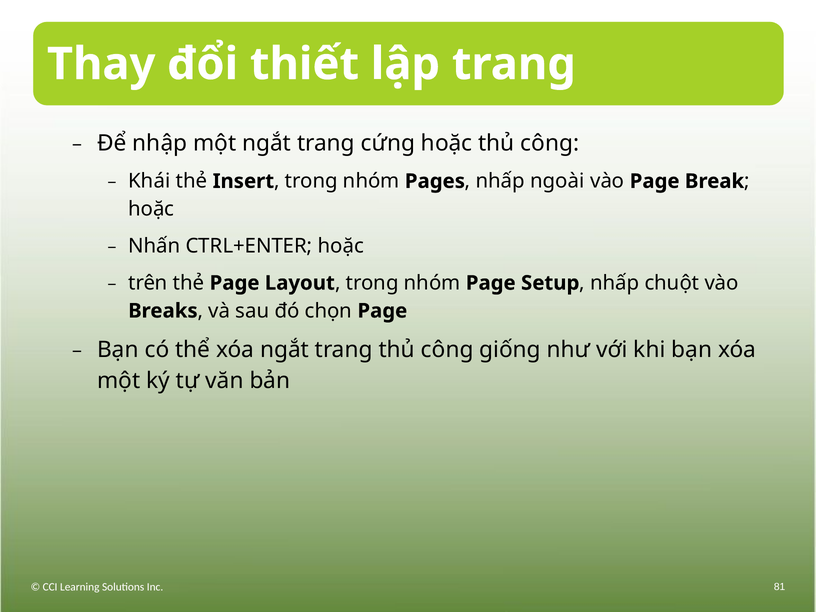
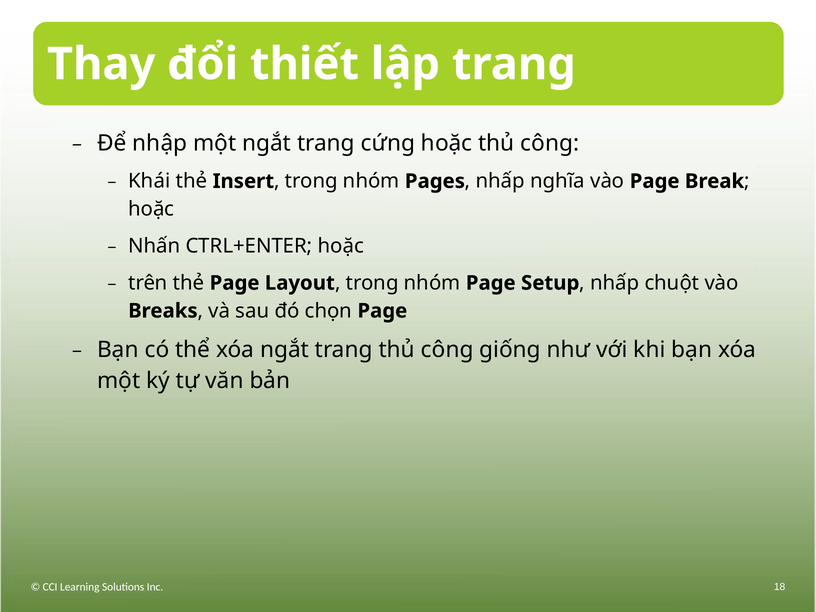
ngoài: ngoài -> nghĩa (557, 181)
81: 81 -> 18 (780, 587)
